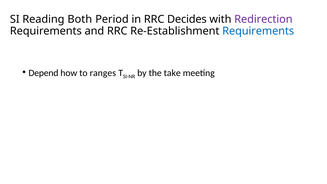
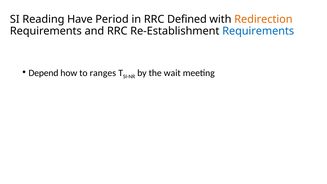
Both: Both -> Have (80, 19)
Decides: Decides -> Defined (187, 19)
Redirection colour: purple -> orange (263, 19)
take: take -> wait (172, 73)
